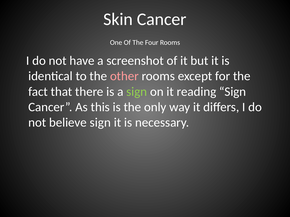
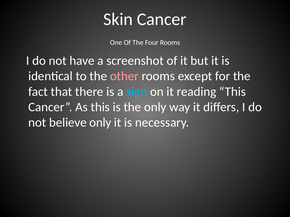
sign colour: light green -> light blue (137, 92)
reading Sign: Sign -> This (233, 92)
believe sign: sign -> only (100, 123)
